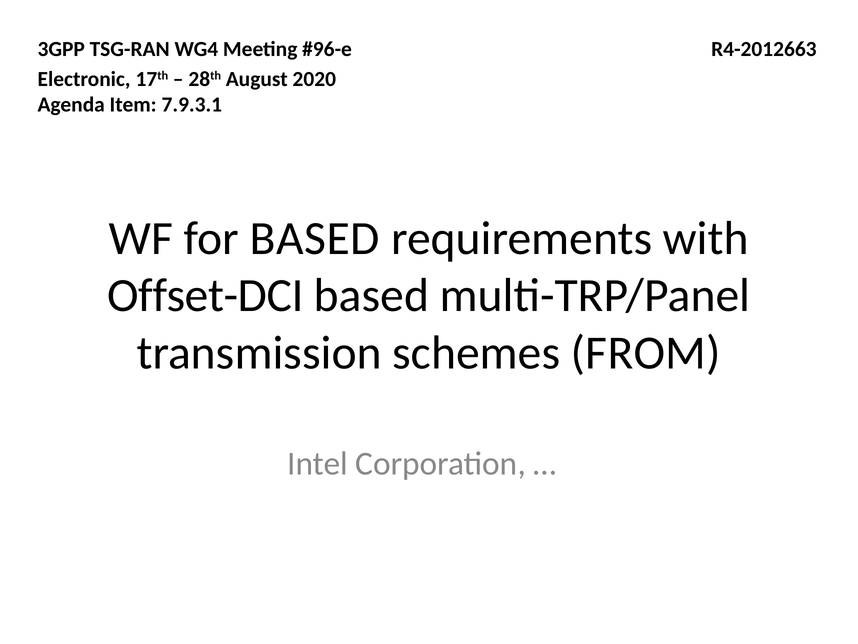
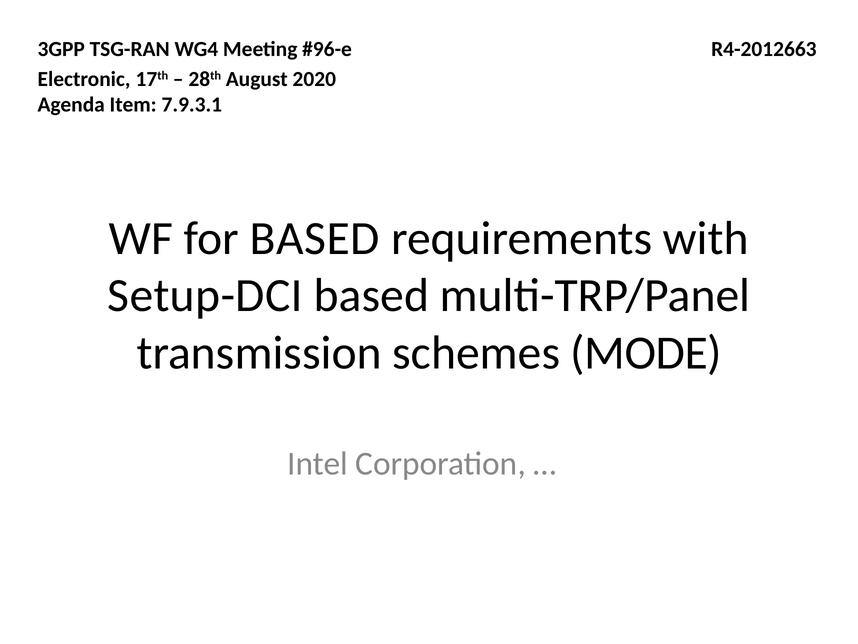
Offset-DCI: Offset-DCI -> Setup-DCI (205, 295)
FROM: FROM -> MODE (646, 353)
